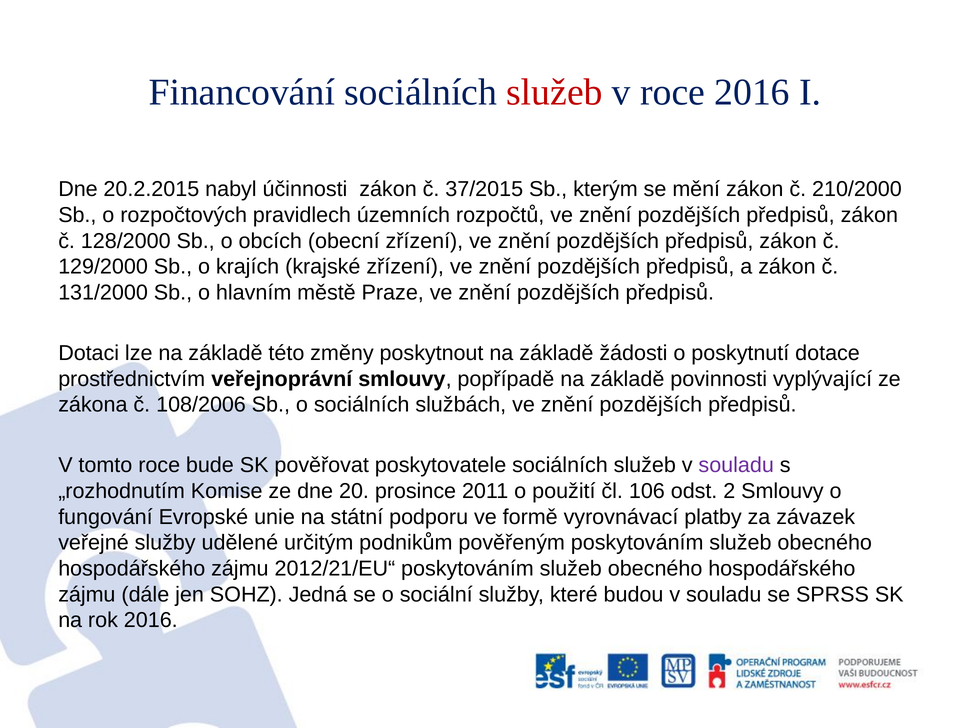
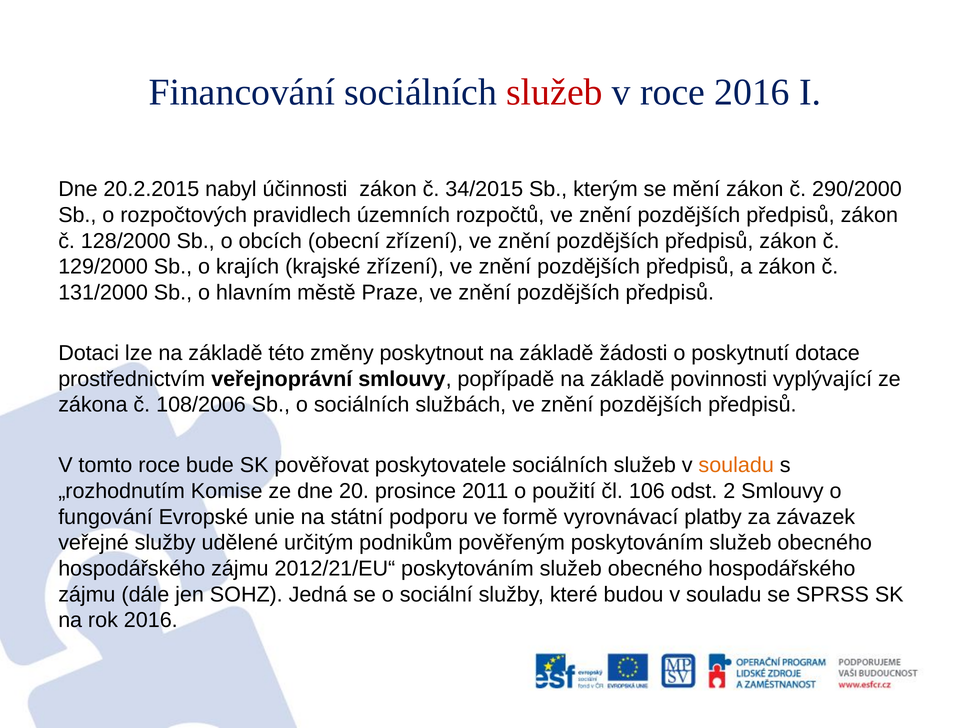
37/2015: 37/2015 -> 34/2015 (484, 189)
210/2000: 210/2000 -> 290/2000 (857, 189)
souladu colour: purple -> orange (736, 465)
